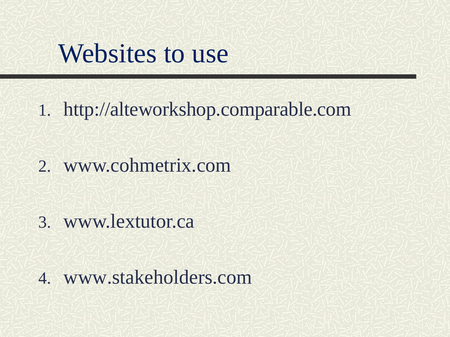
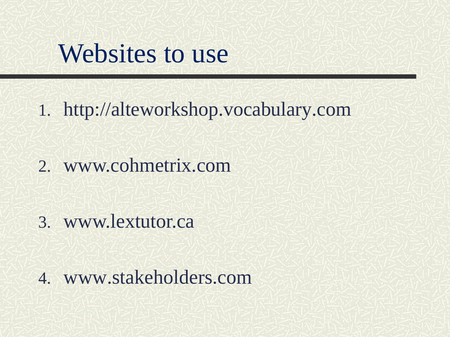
http://alteworkshop.comparable.com: http://alteworkshop.comparable.com -> http://alteworkshop.vocabulary.com (207, 109)
